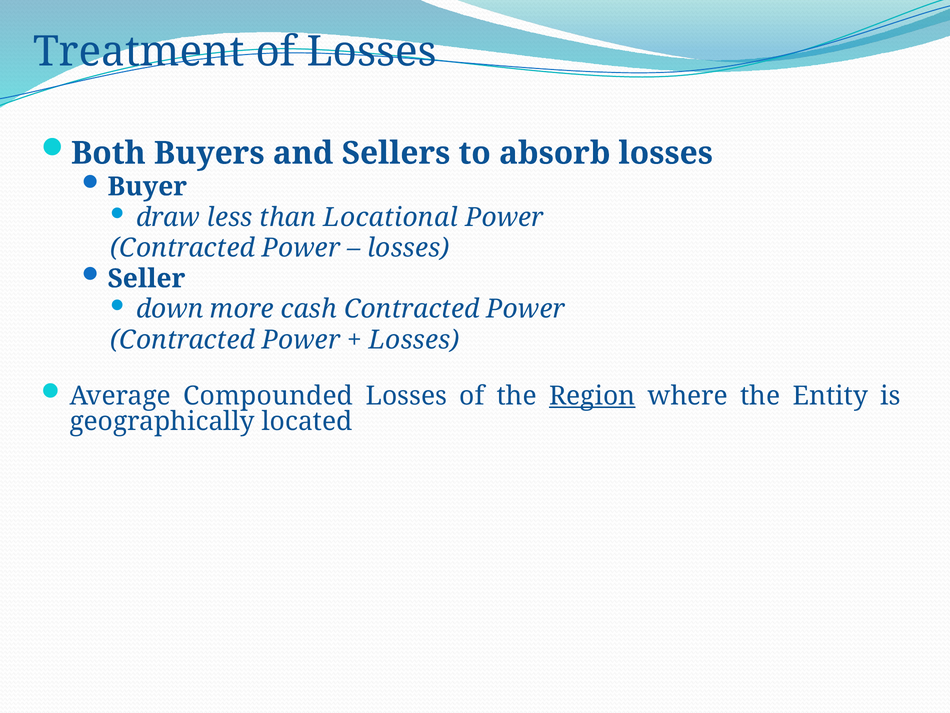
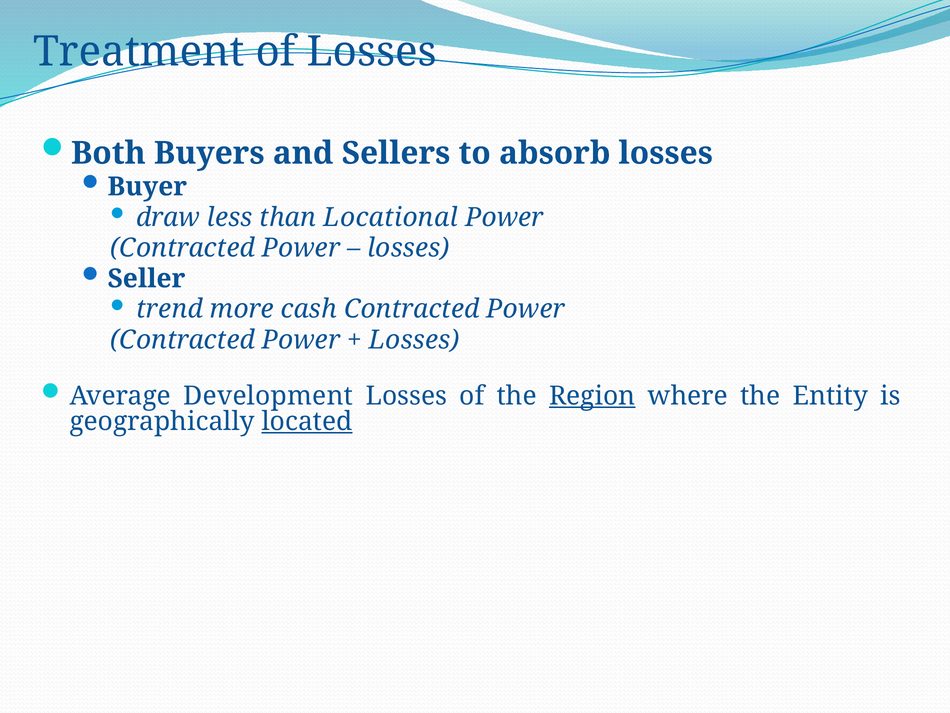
down: down -> trend (170, 309)
Compounded: Compounded -> Development (268, 396)
located underline: none -> present (307, 421)
